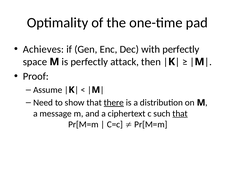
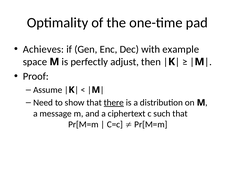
with perfectly: perfectly -> example (181, 49)
attack: attack -> adjust (125, 62)
that underline: present -> none (180, 114)
